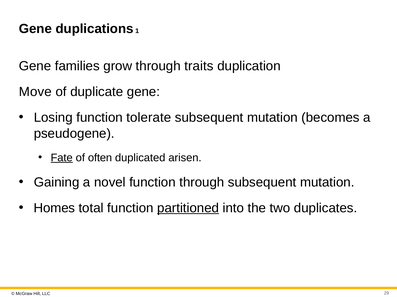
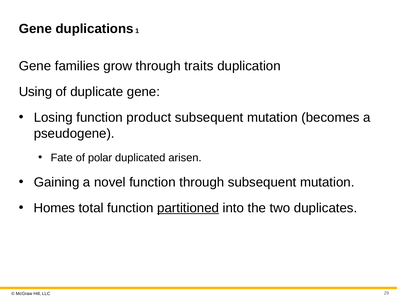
Move: Move -> Using (35, 92)
tolerate: tolerate -> product (149, 118)
Fate underline: present -> none (62, 158)
often: often -> polar (100, 158)
